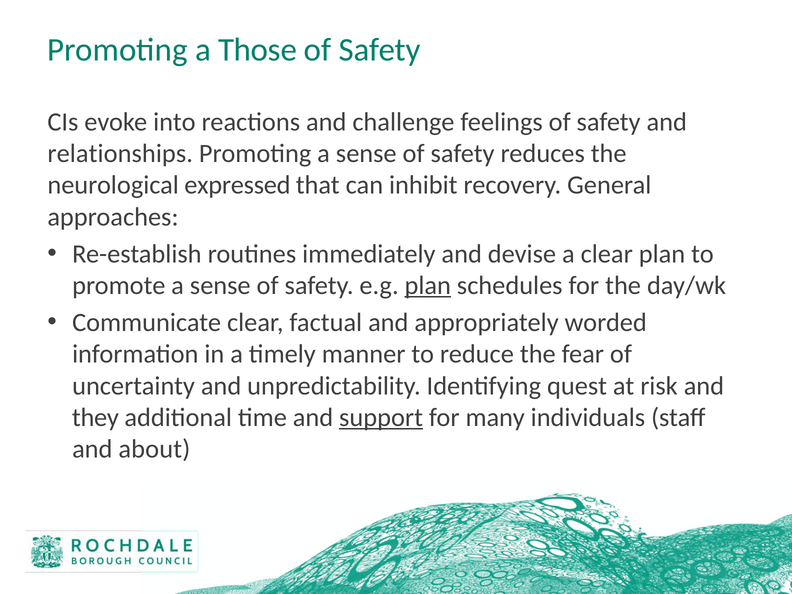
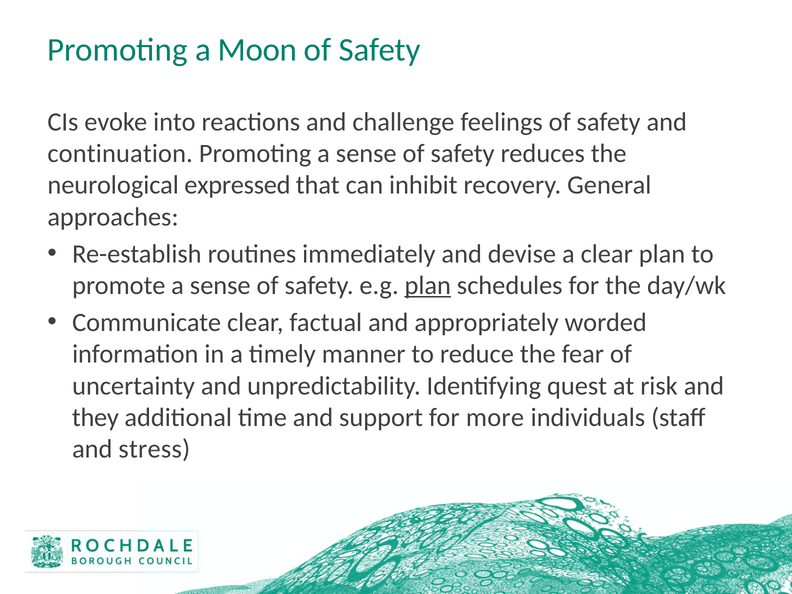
Those: Those -> Moon (258, 50)
relationships: relationships -> continuation (120, 154)
support underline: present -> none (381, 417)
many: many -> more (495, 417)
about: about -> stress (154, 449)
